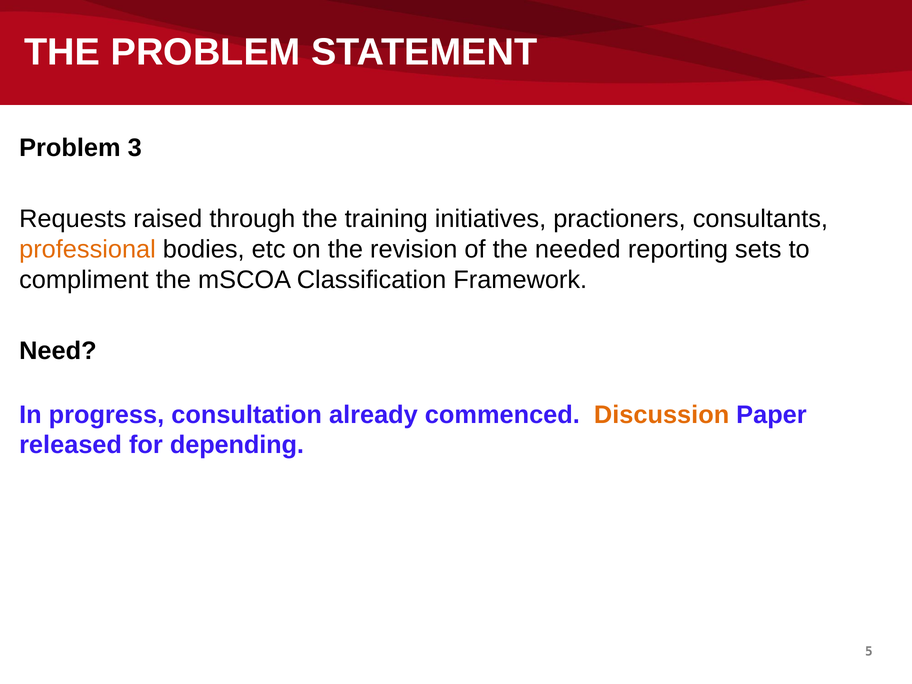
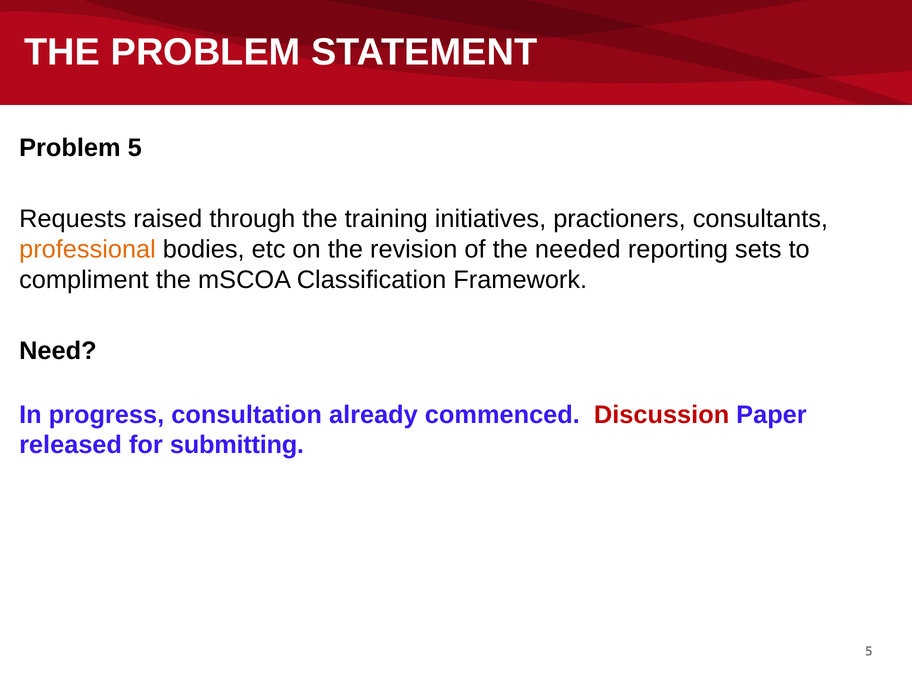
Problem 3: 3 -> 5 (135, 148)
Discussion colour: orange -> red (662, 415)
depending: depending -> submitting (237, 445)
